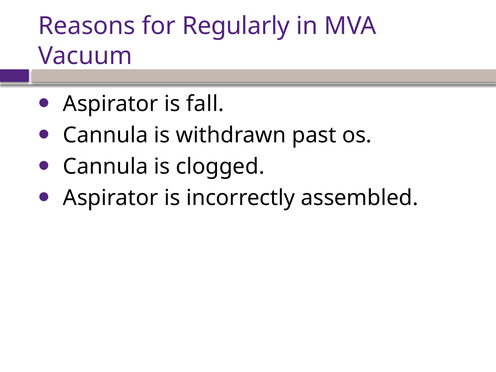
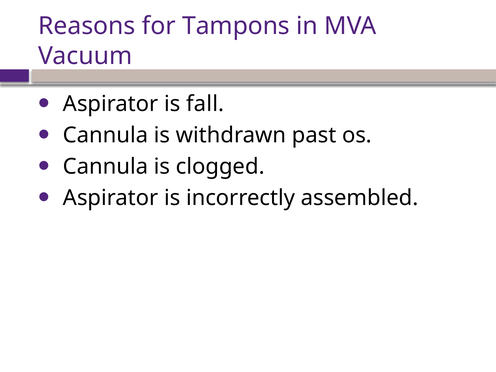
Regularly: Regularly -> Tampons (236, 26)
